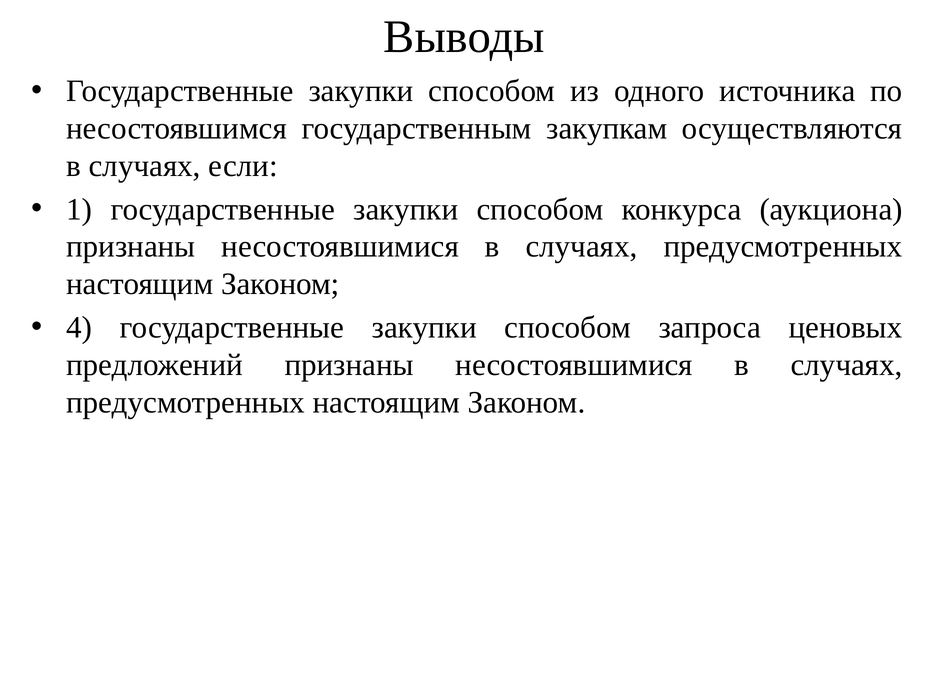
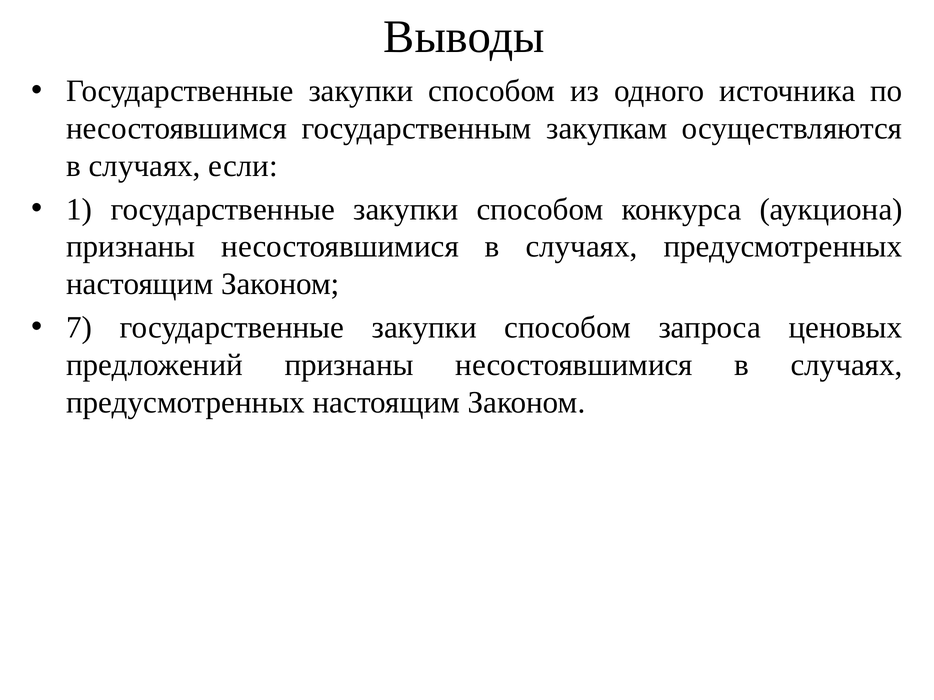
4: 4 -> 7 (79, 328)
